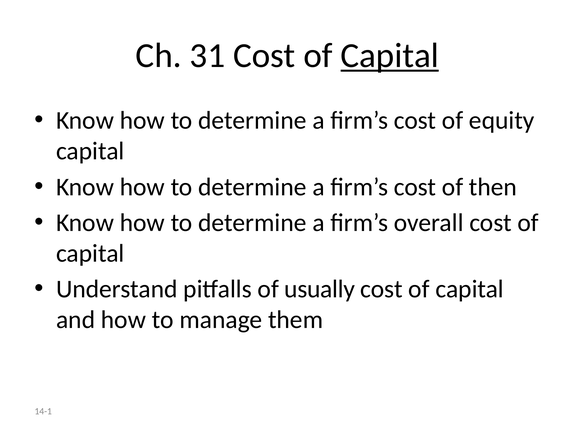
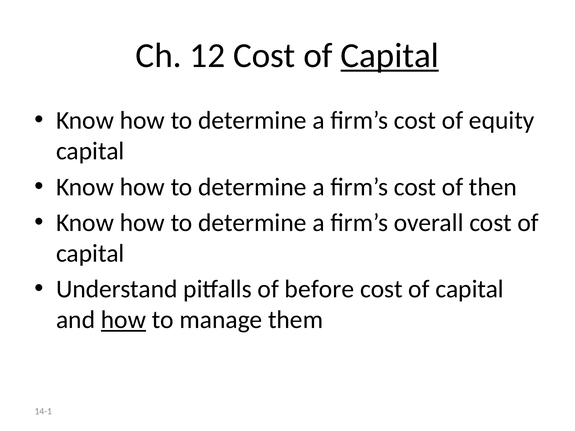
31: 31 -> 12 (207, 56)
usually: usually -> before (319, 289)
how underline: none -> present (123, 320)
